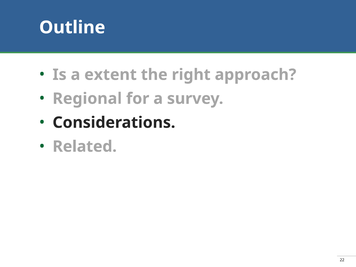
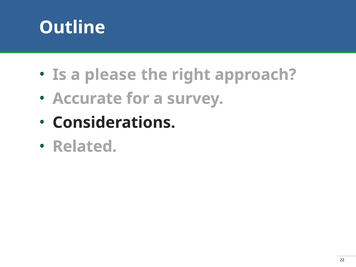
extent: extent -> please (110, 75)
Regional: Regional -> Accurate (87, 99)
